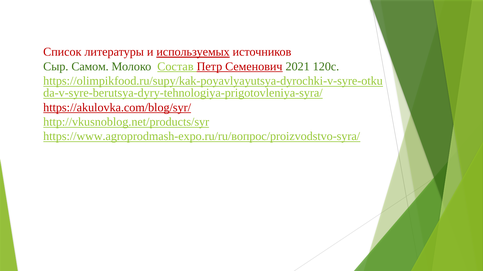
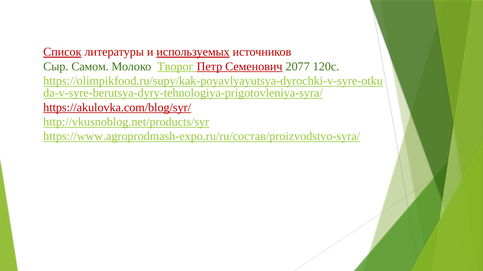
Список underline: none -> present (62, 52)
Состав: Состав -> Творог (175, 67)
2021: 2021 -> 2077 (298, 67)
https://www.agroprodmash-expo.ru/ru/вопрос/proizvodstvo-syra/: https://www.agroprodmash-expo.ru/ru/вопрос/proizvodstvo-syra/ -> https://www.agroprodmash-expo.ru/ru/состав/proizvodstvo-syra/ (202, 137)
